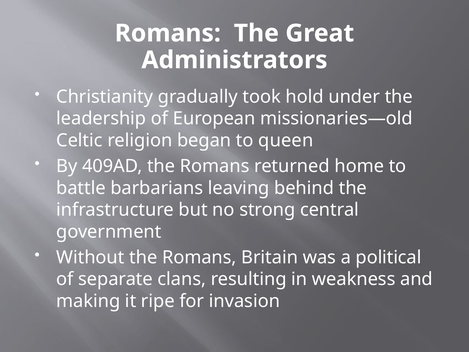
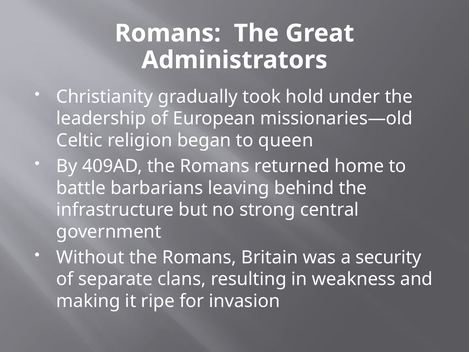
political: political -> security (389, 257)
